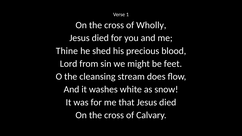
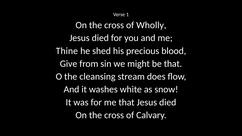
Lord: Lord -> Give (69, 64)
be feet: feet -> that (173, 64)
